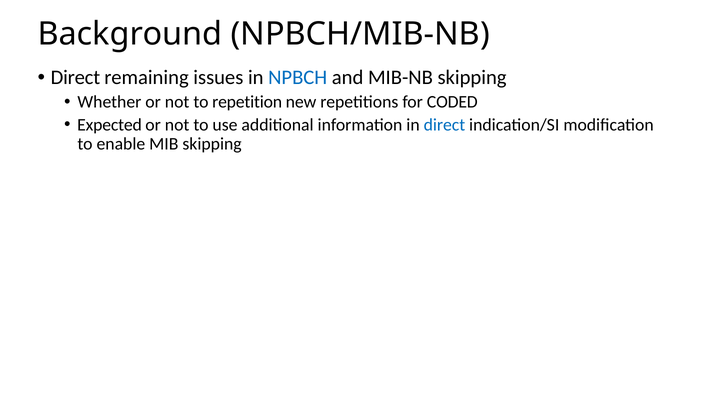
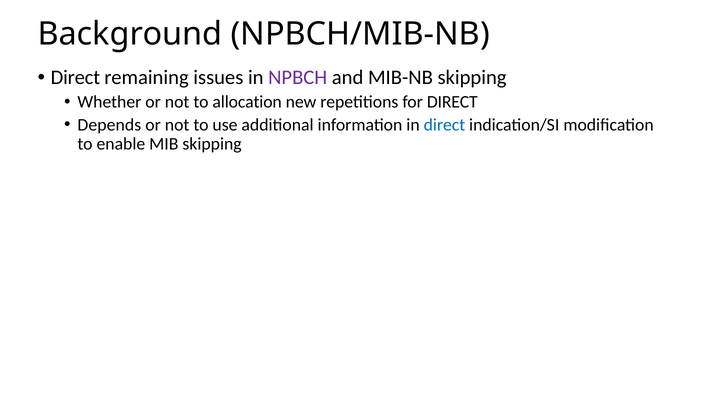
NPBCH colour: blue -> purple (298, 78)
repetition: repetition -> allocation (247, 102)
for CODED: CODED -> DIRECT (452, 102)
Expected: Expected -> Depends (109, 125)
